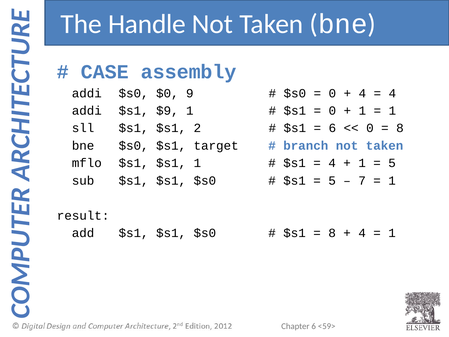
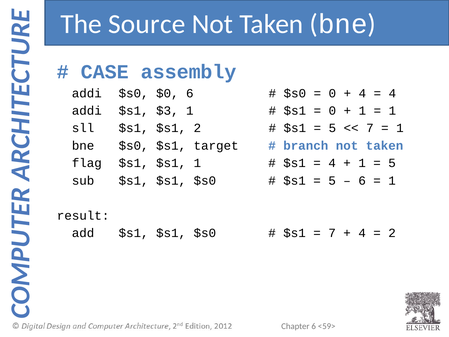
Handle: Handle -> Source (147, 24)
$0 9: 9 -> 6 (190, 93)
$9: $9 -> $3 (167, 111)
6: 6 -> 5 (332, 128)
0: 0 -> 7 (370, 128)
8: 8 -> 1 (400, 128)
mflo: mflo -> flag (87, 163)
7: 7 -> 6 (362, 181)
8: 8 -> 7 (332, 233)
1: 1 -> 2 (392, 233)
